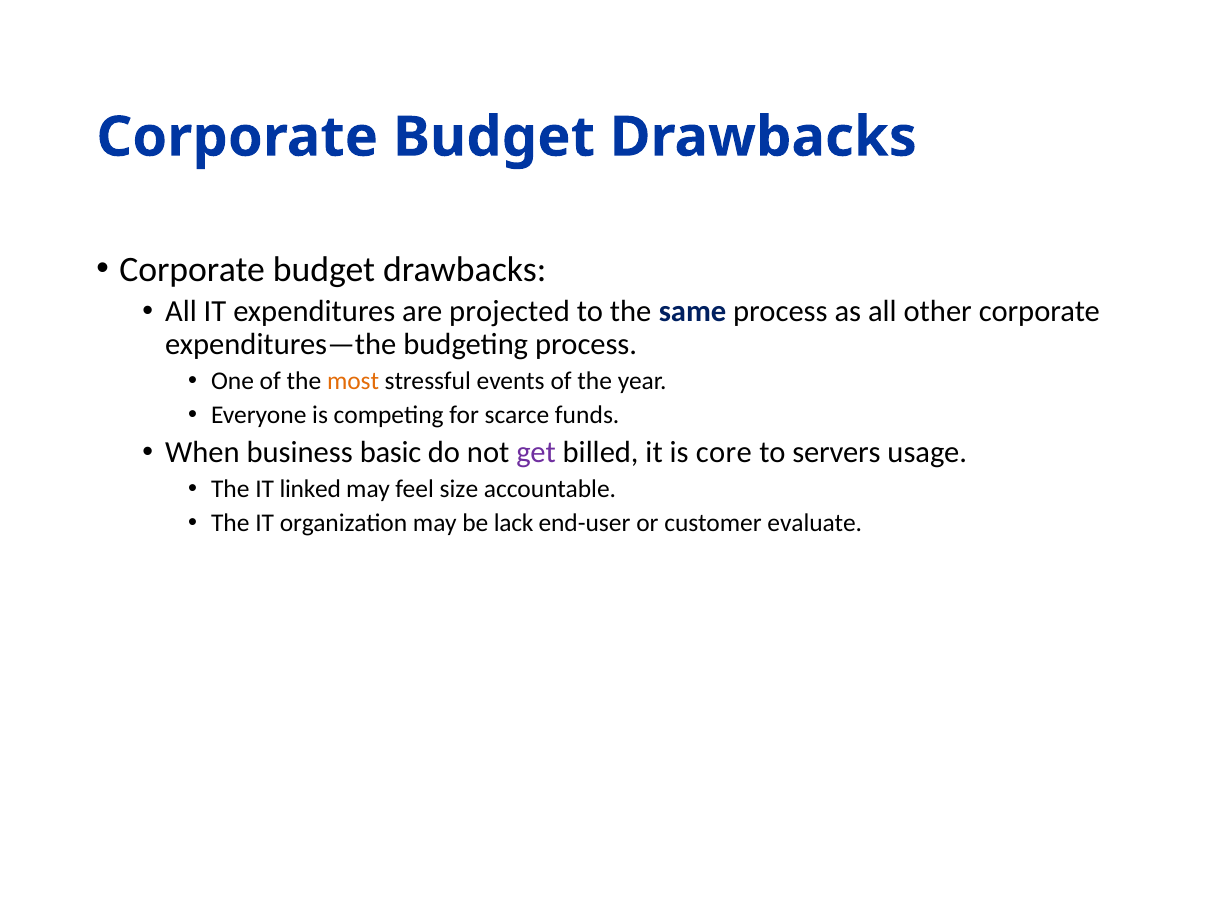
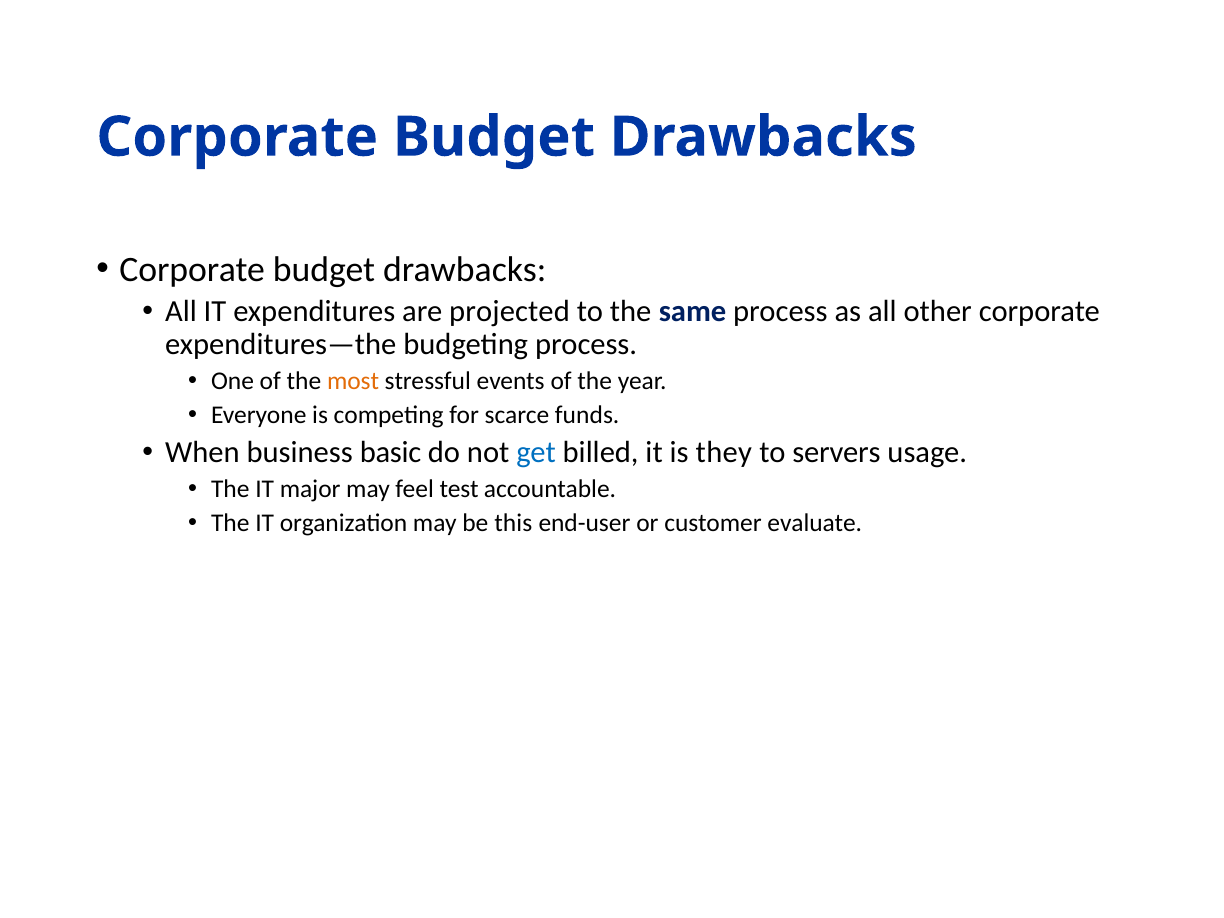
get colour: purple -> blue (536, 452)
core: core -> they (724, 452)
linked: linked -> major (310, 489)
size: size -> test (459, 489)
lack: lack -> this (513, 523)
